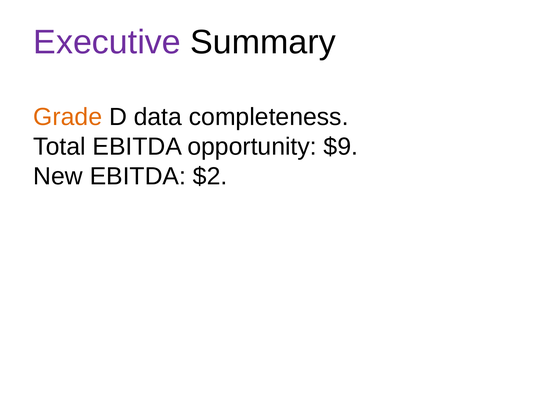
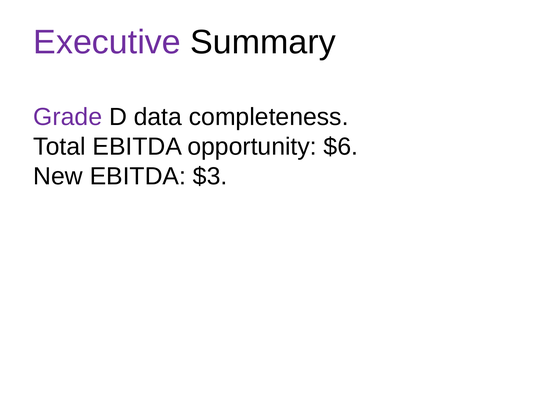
Grade colour: orange -> purple (68, 117)
$9: $9 -> $6 (341, 147)
$2: $2 -> $3 (210, 176)
